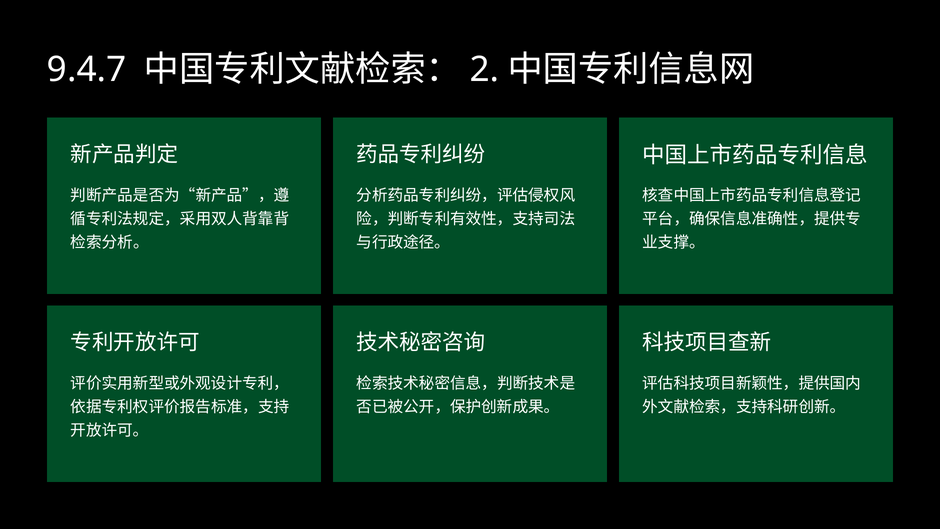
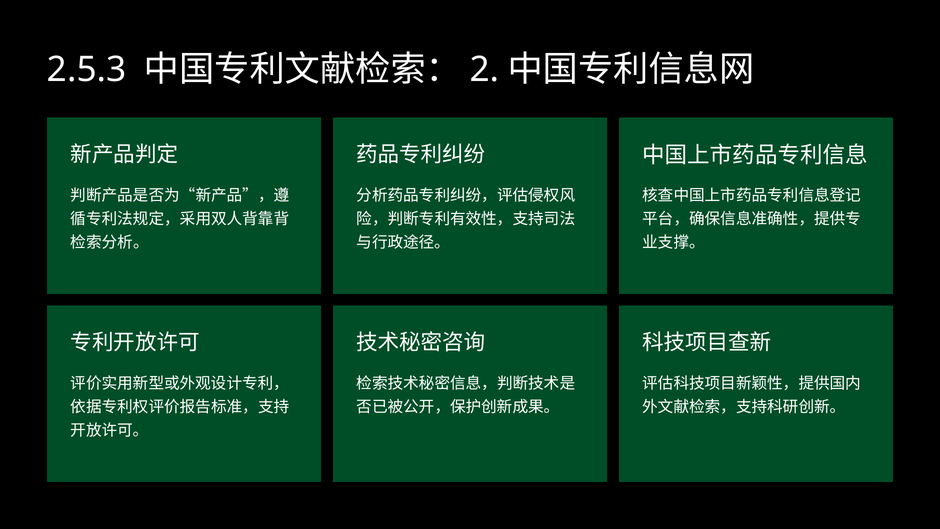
9.4.7: 9.4.7 -> 2.5.3 (87, 69)
